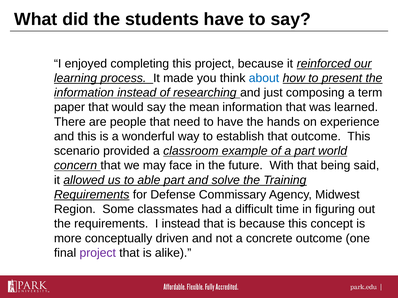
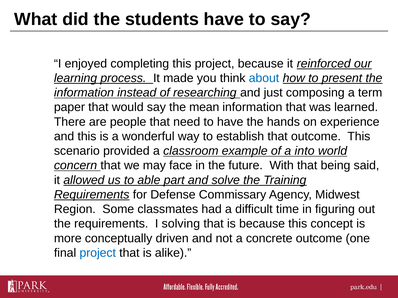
a part: part -> into (305, 151)
I instead: instead -> solving (181, 224)
project colour: purple -> blue (98, 253)
